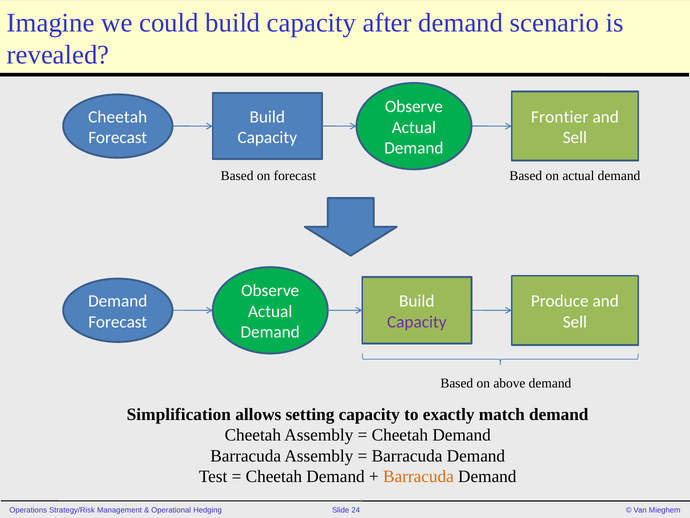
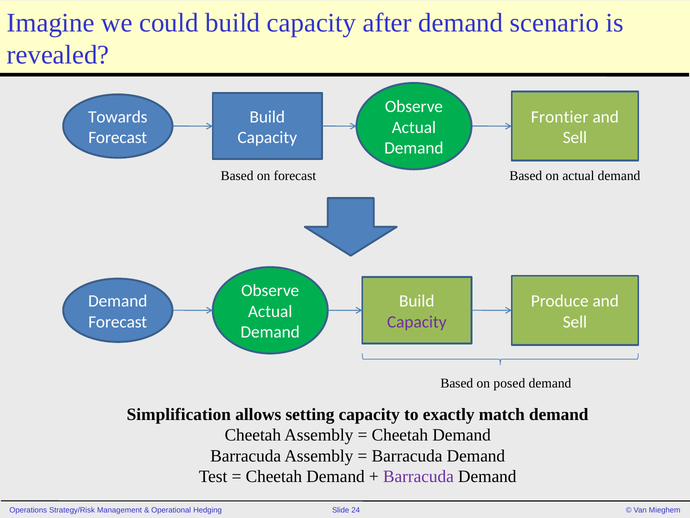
Cheetah: Cheetah -> Towards (118, 117)
above: above -> posed (509, 383)
Barracuda colour: orange -> purple (418, 476)
